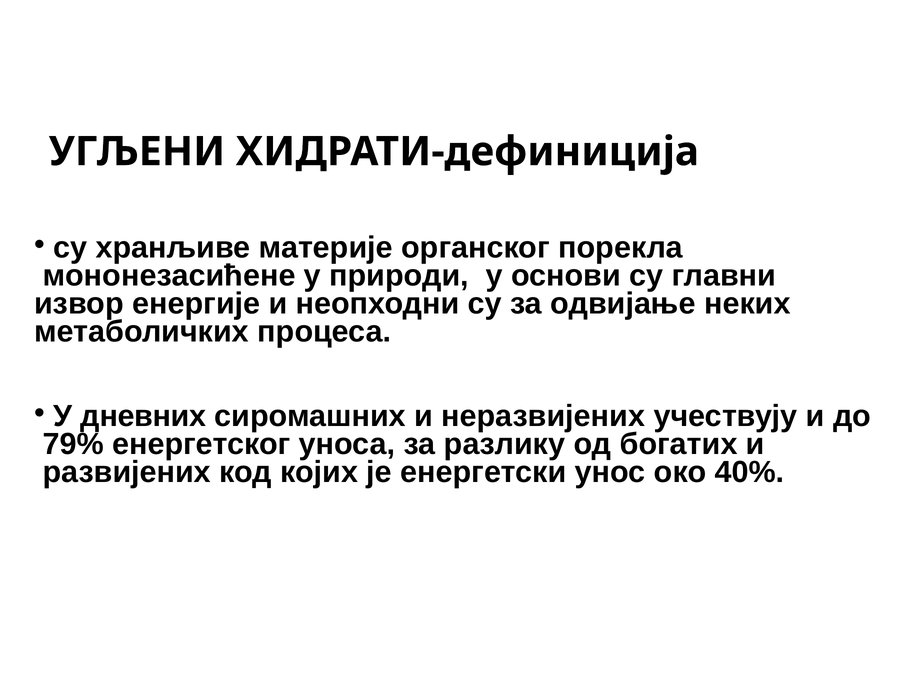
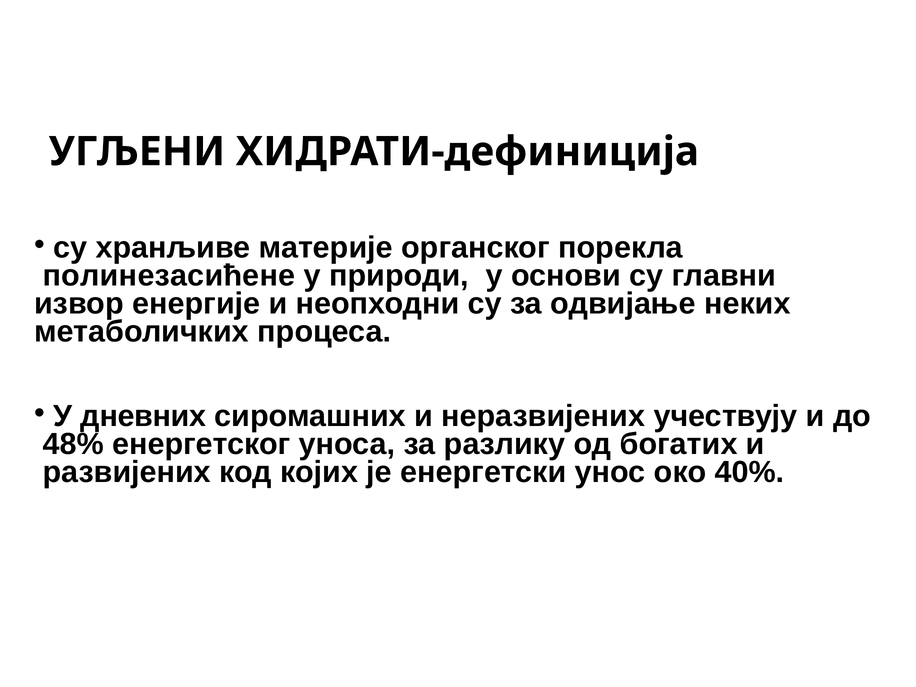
мононезасићене: мононезасићене -> полинезасићене (169, 276)
79%: 79% -> 48% (73, 444)
